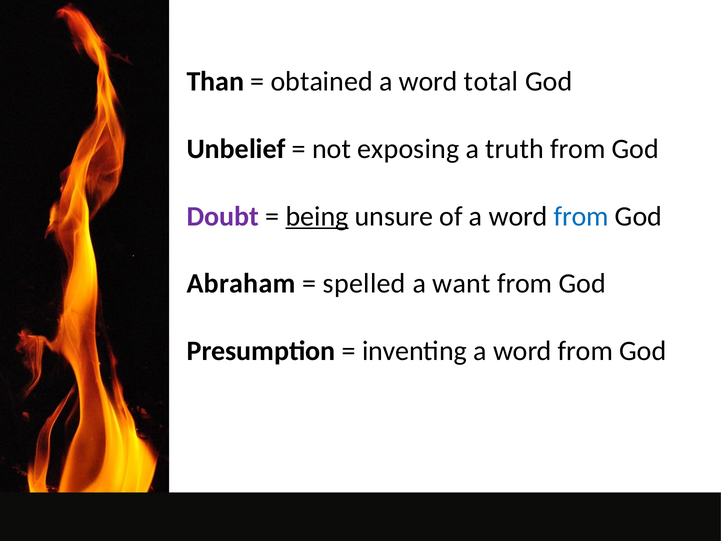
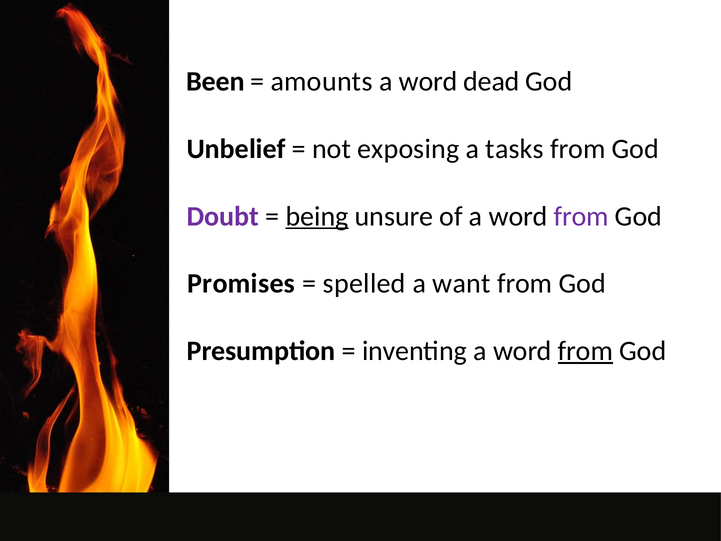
Than: Than -> Been (216, 81)
obtained: obtained -> amounts (322, 81)
total: total -> dead (491, 81)
truth: truth -> tasks (515, 149)
from colour: blue -> purple (581, 216)
Abraham: Abraham -> Promises (241, 283)
from underline: none -> present (585, 351)
